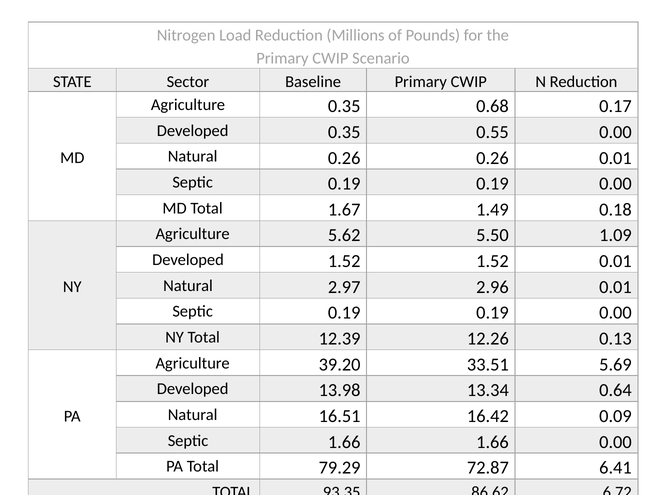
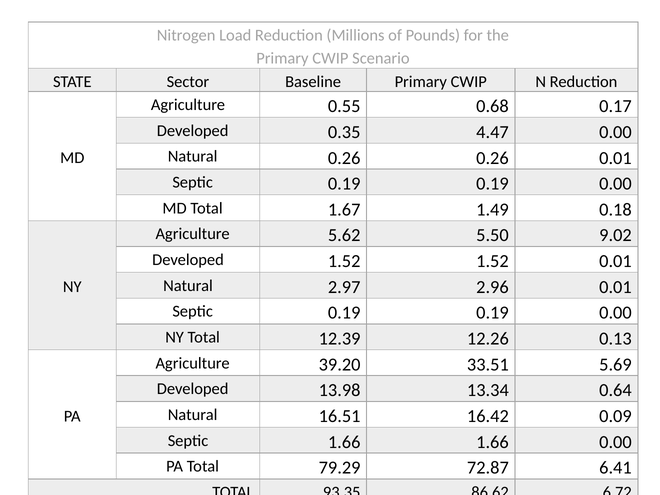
Agriculture 0.35: 0.35 -> 0.55 (344, 106)
0.55: 0.55 -> 4.47 (492, 132)
1.09: 1.09 -> 9.02 (615, 235)
